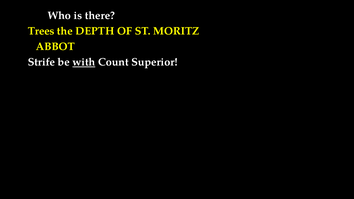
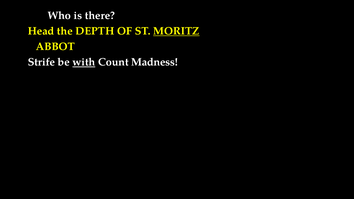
Trees: Trees -> Head (41, 31)
MORITZ underline: none -> present (176, 31)
Superior: Superior -> Madness (154, 62)
